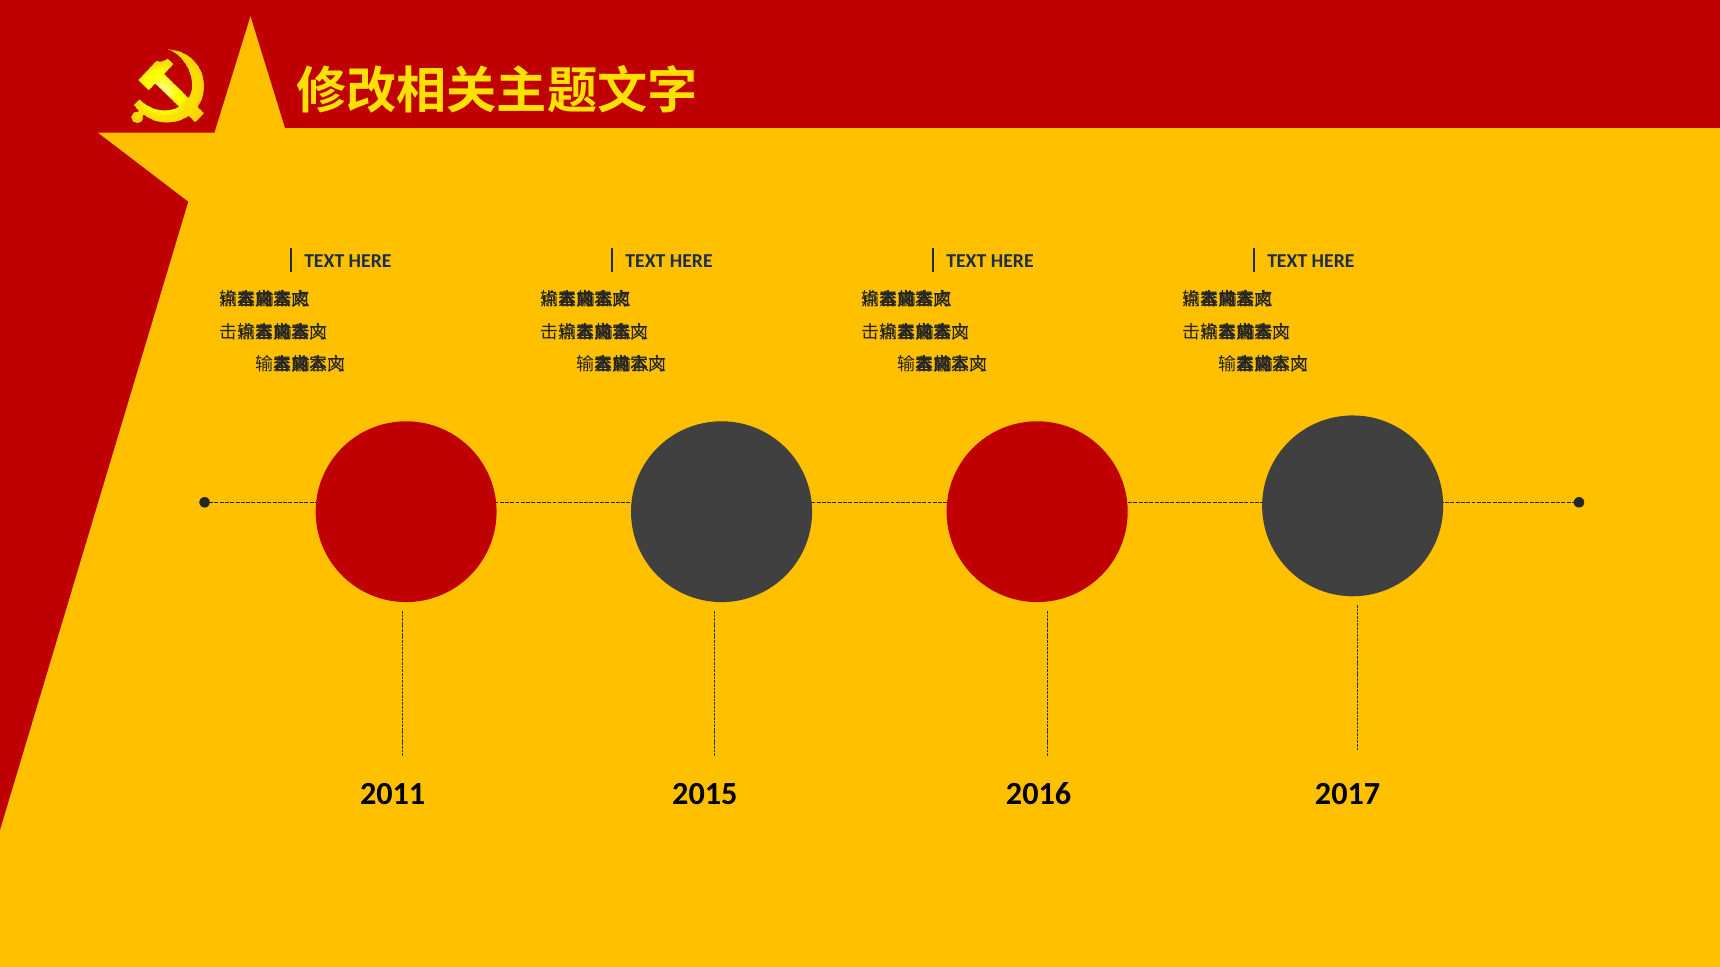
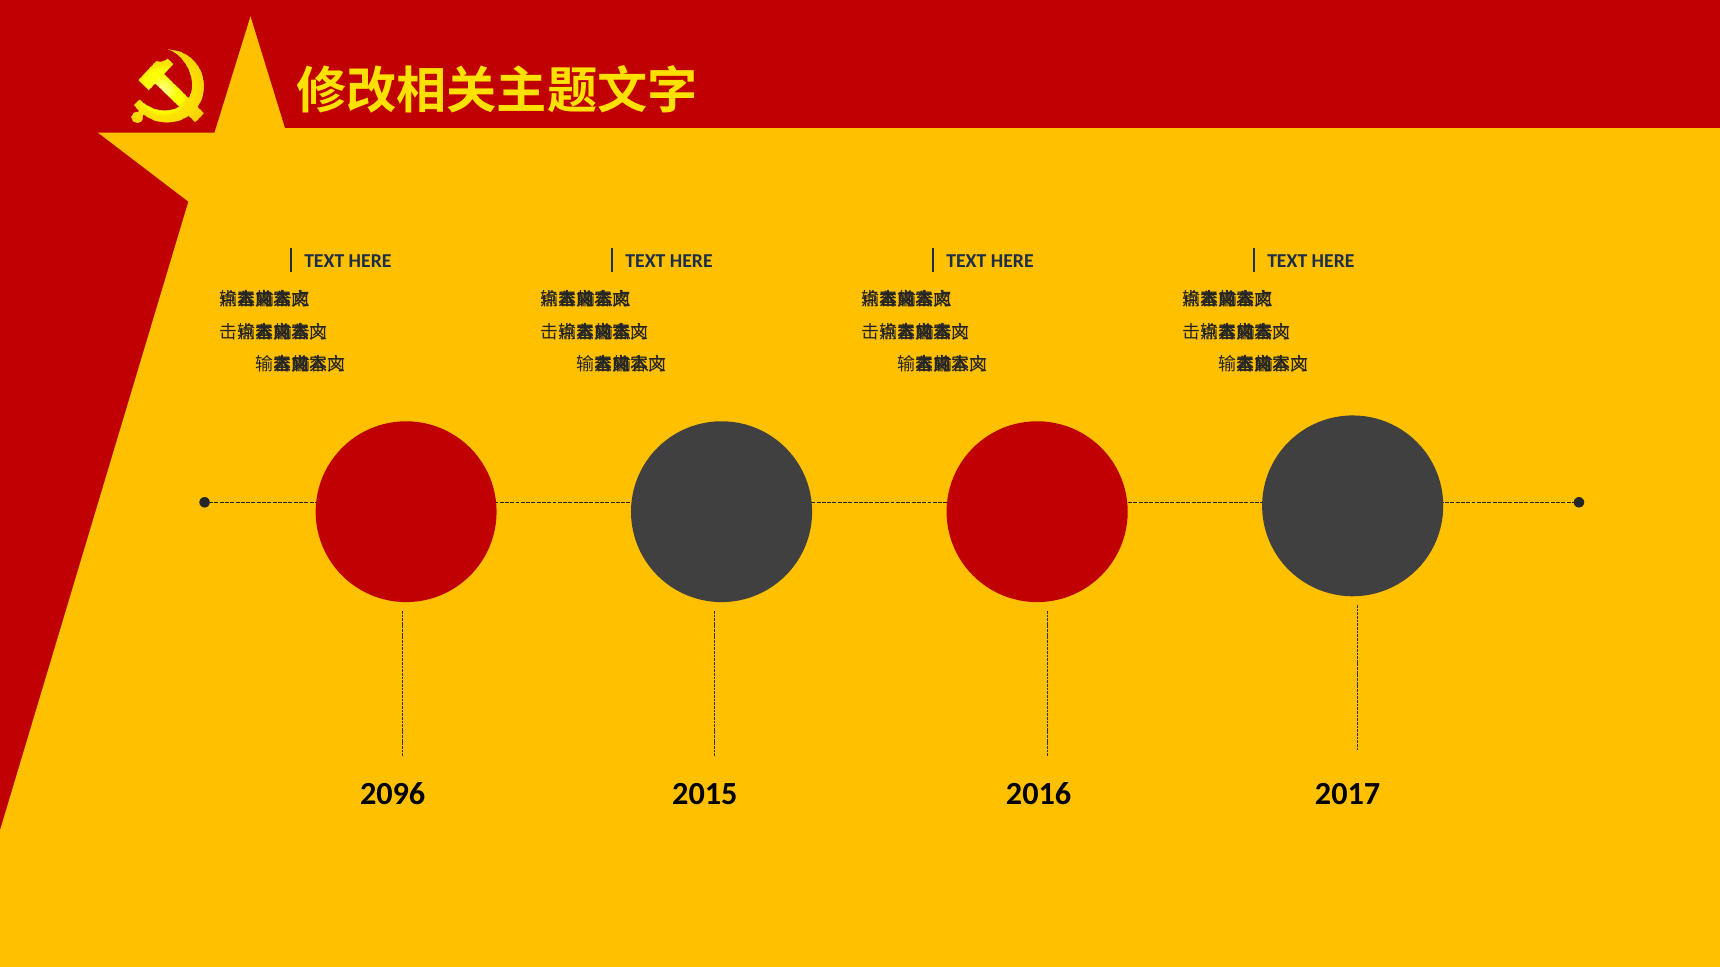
2011: 2011 -> 2096 (393, 795)
